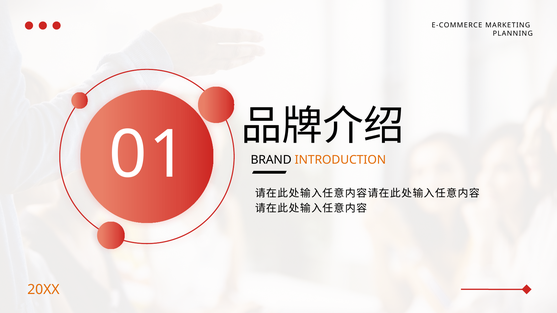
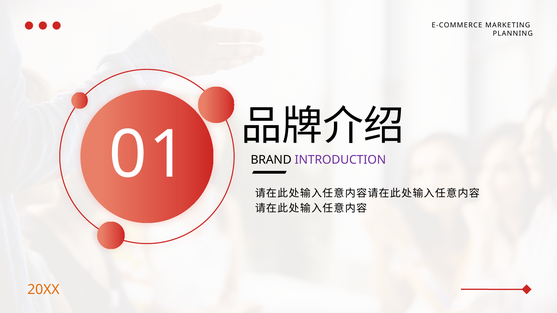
INTRODUCTION colour: orange -> purple (340, 160)
